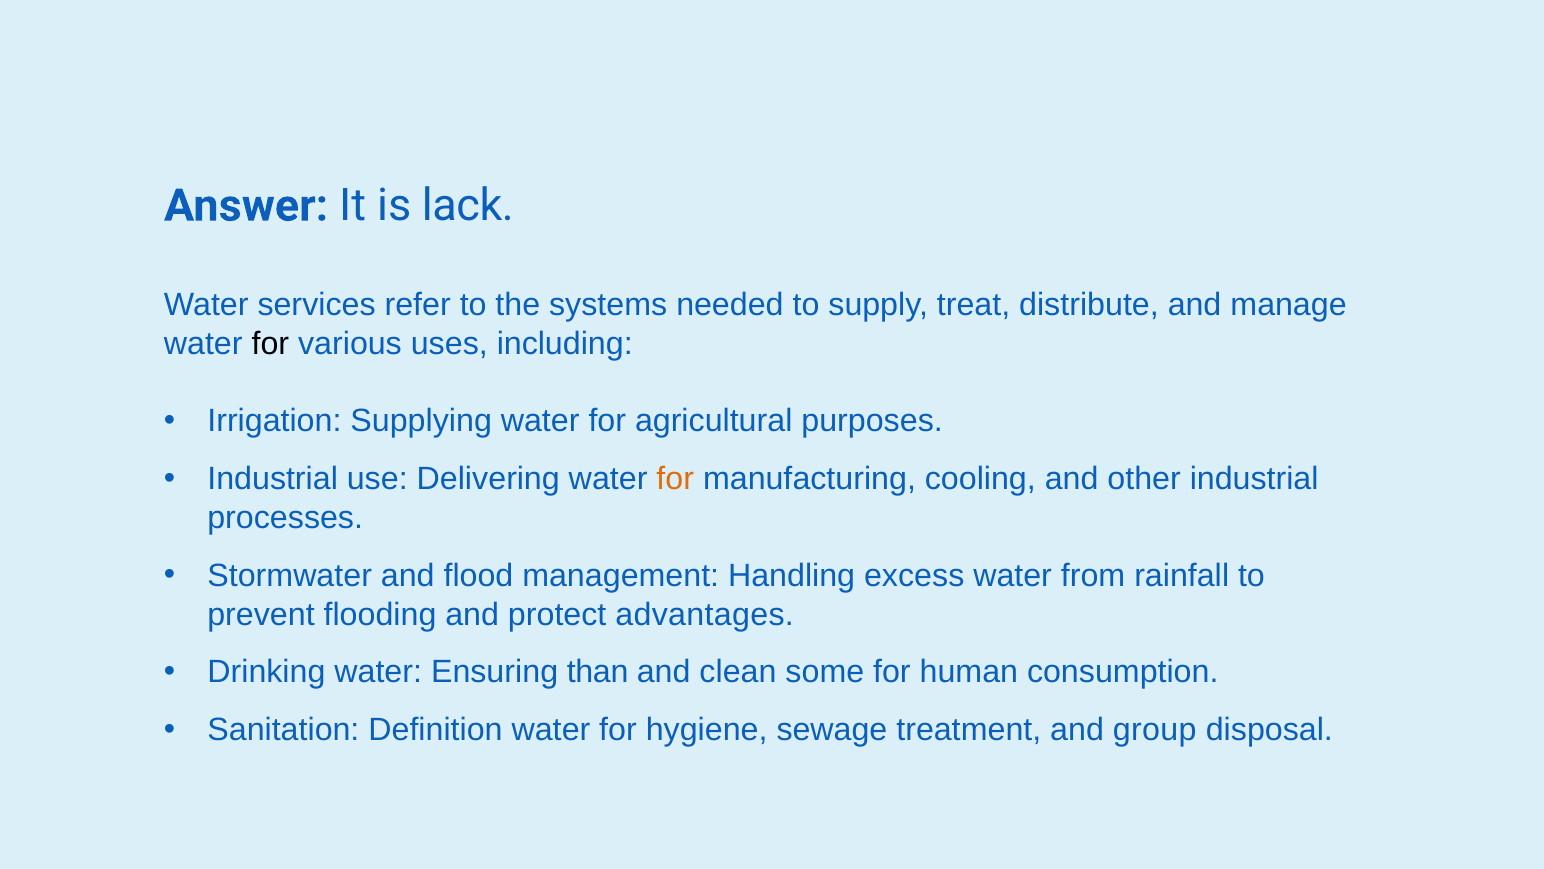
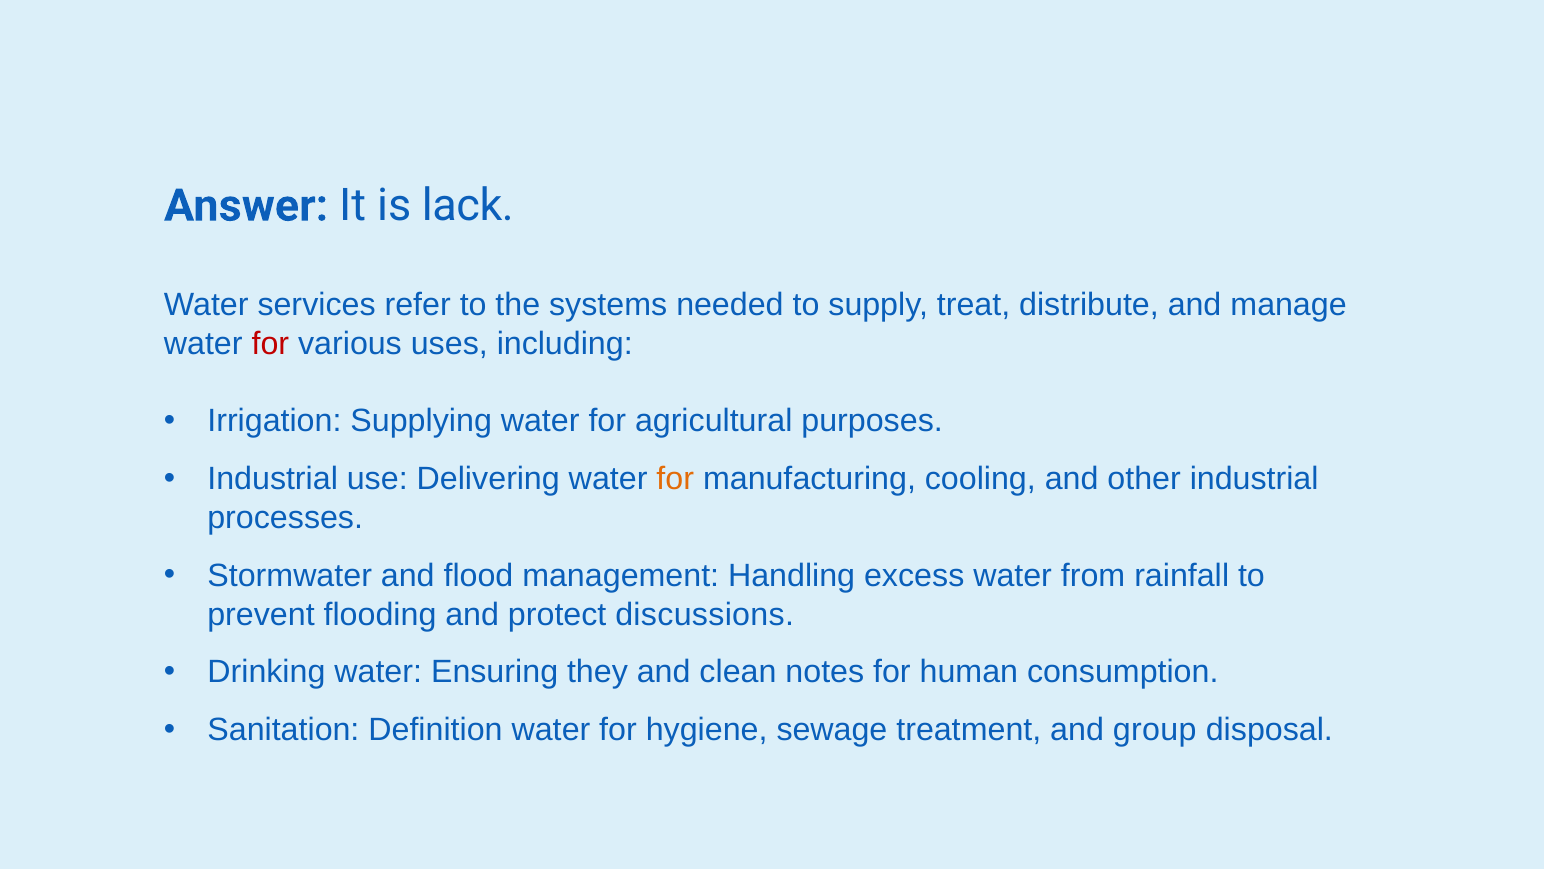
for colour: black -> red (270, 344)
advantages: advantages -> discussions (705, 614)
than: than -> they (597, 672)
some: some -> notes (825, 672)
